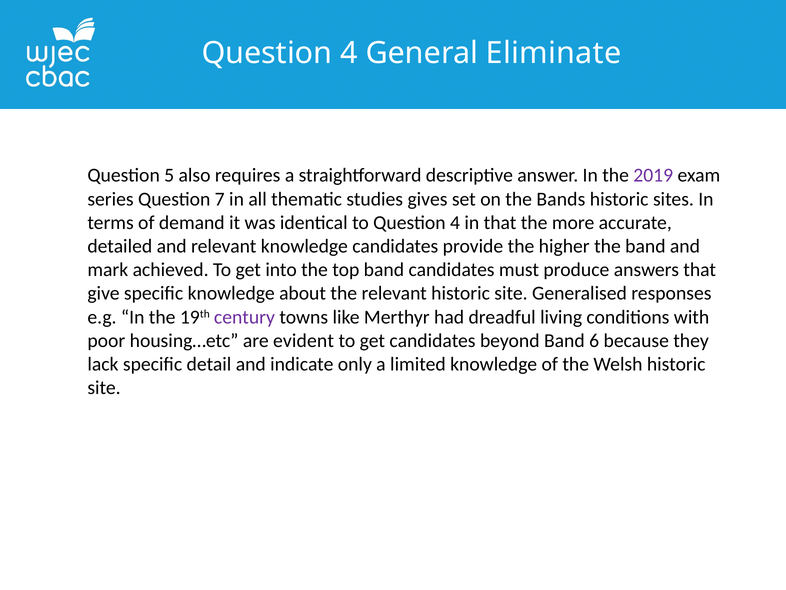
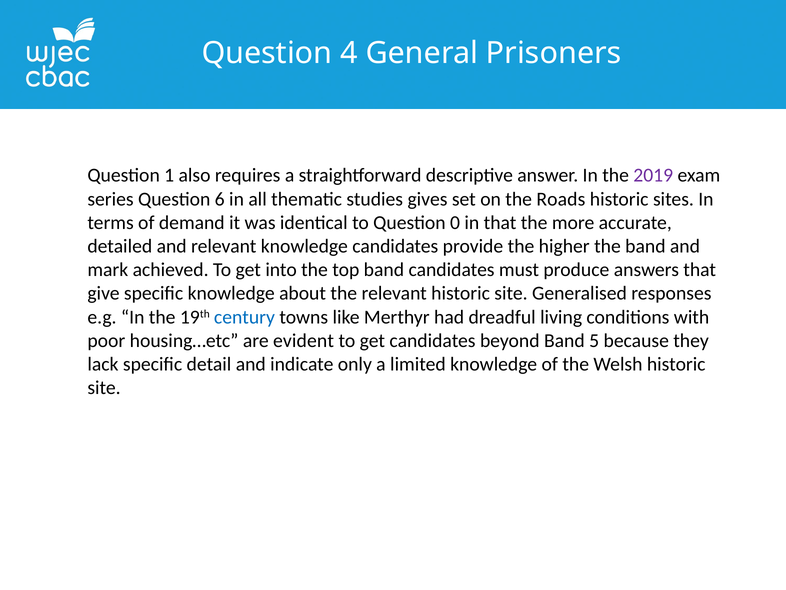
Eliminate: Eliminate -> Prisoners (554, 53)
5: 5 -> 1 (169, 175)
7: 7 -> 6 (220, 199)
Bands: Bands -> Roads (561, 199)
to Question 4: 4 -> 0 (455, 223)
century colour: purple -> blue (244, 317)
6: 6 -> 5 (594, 340)
